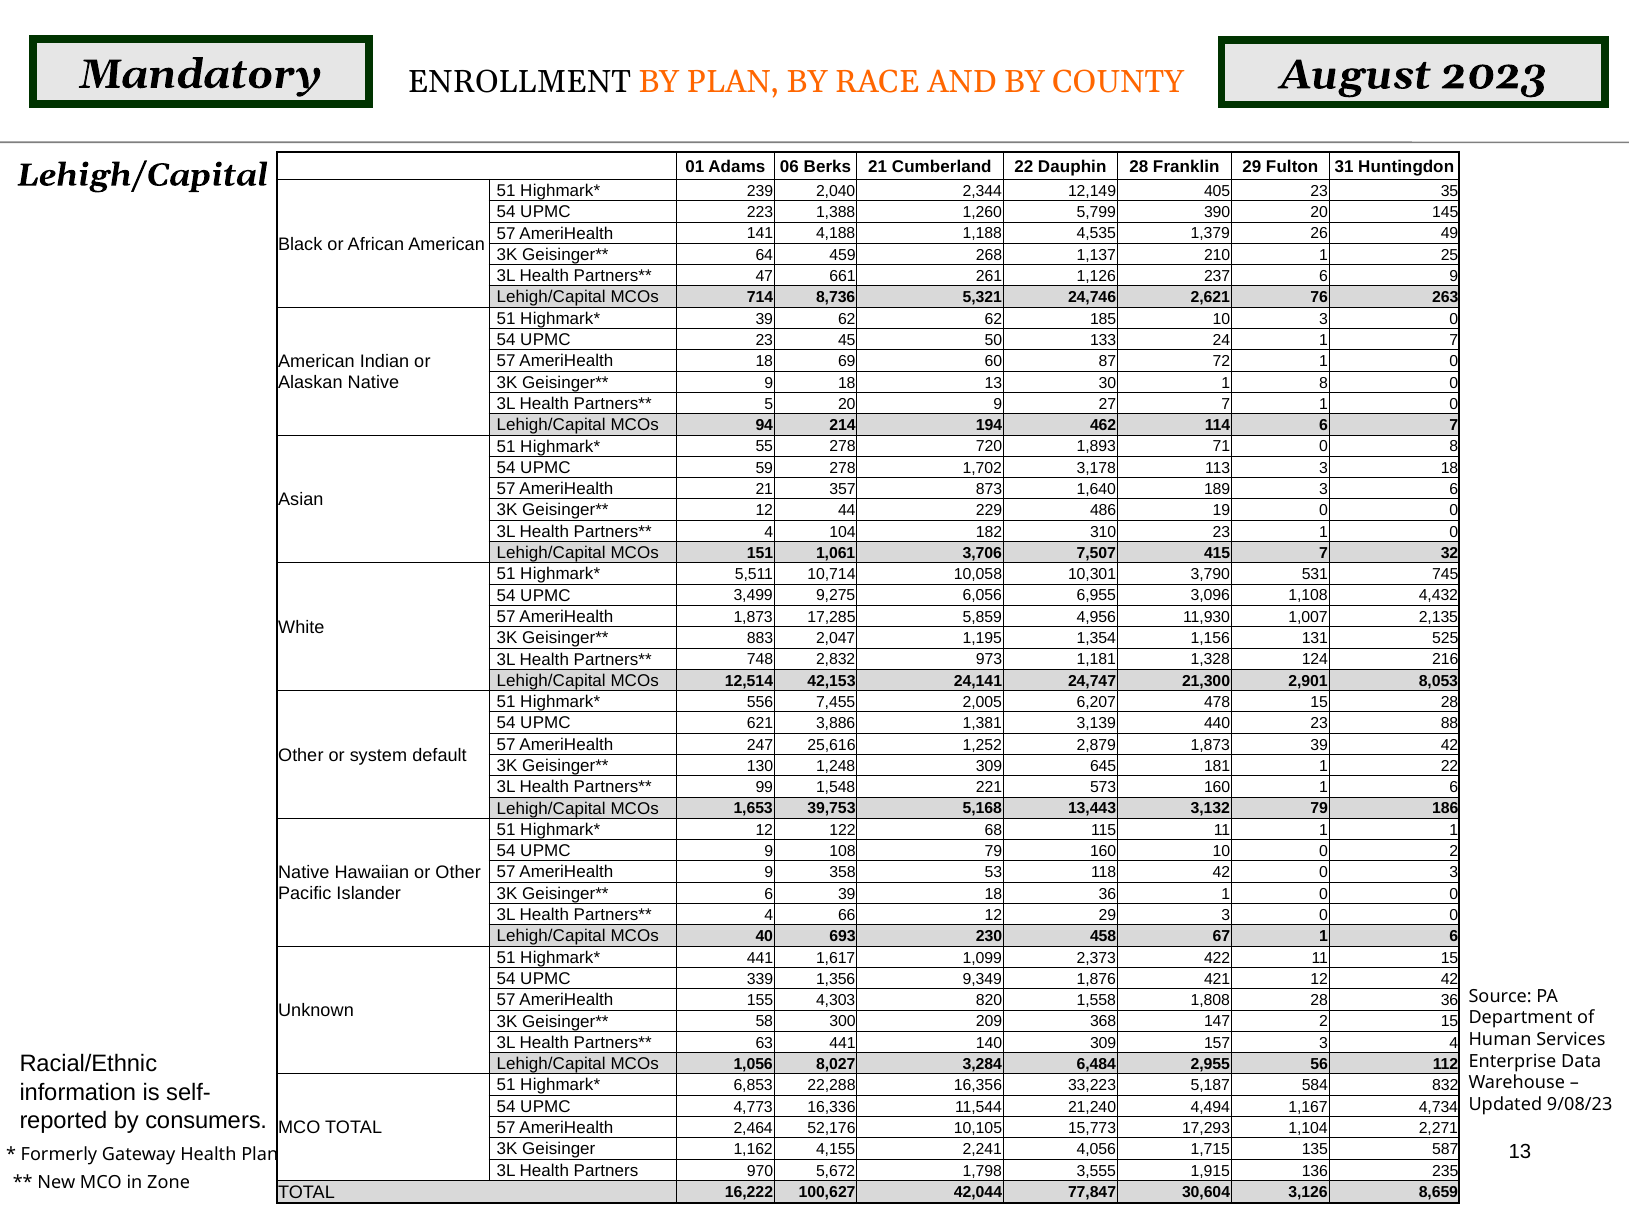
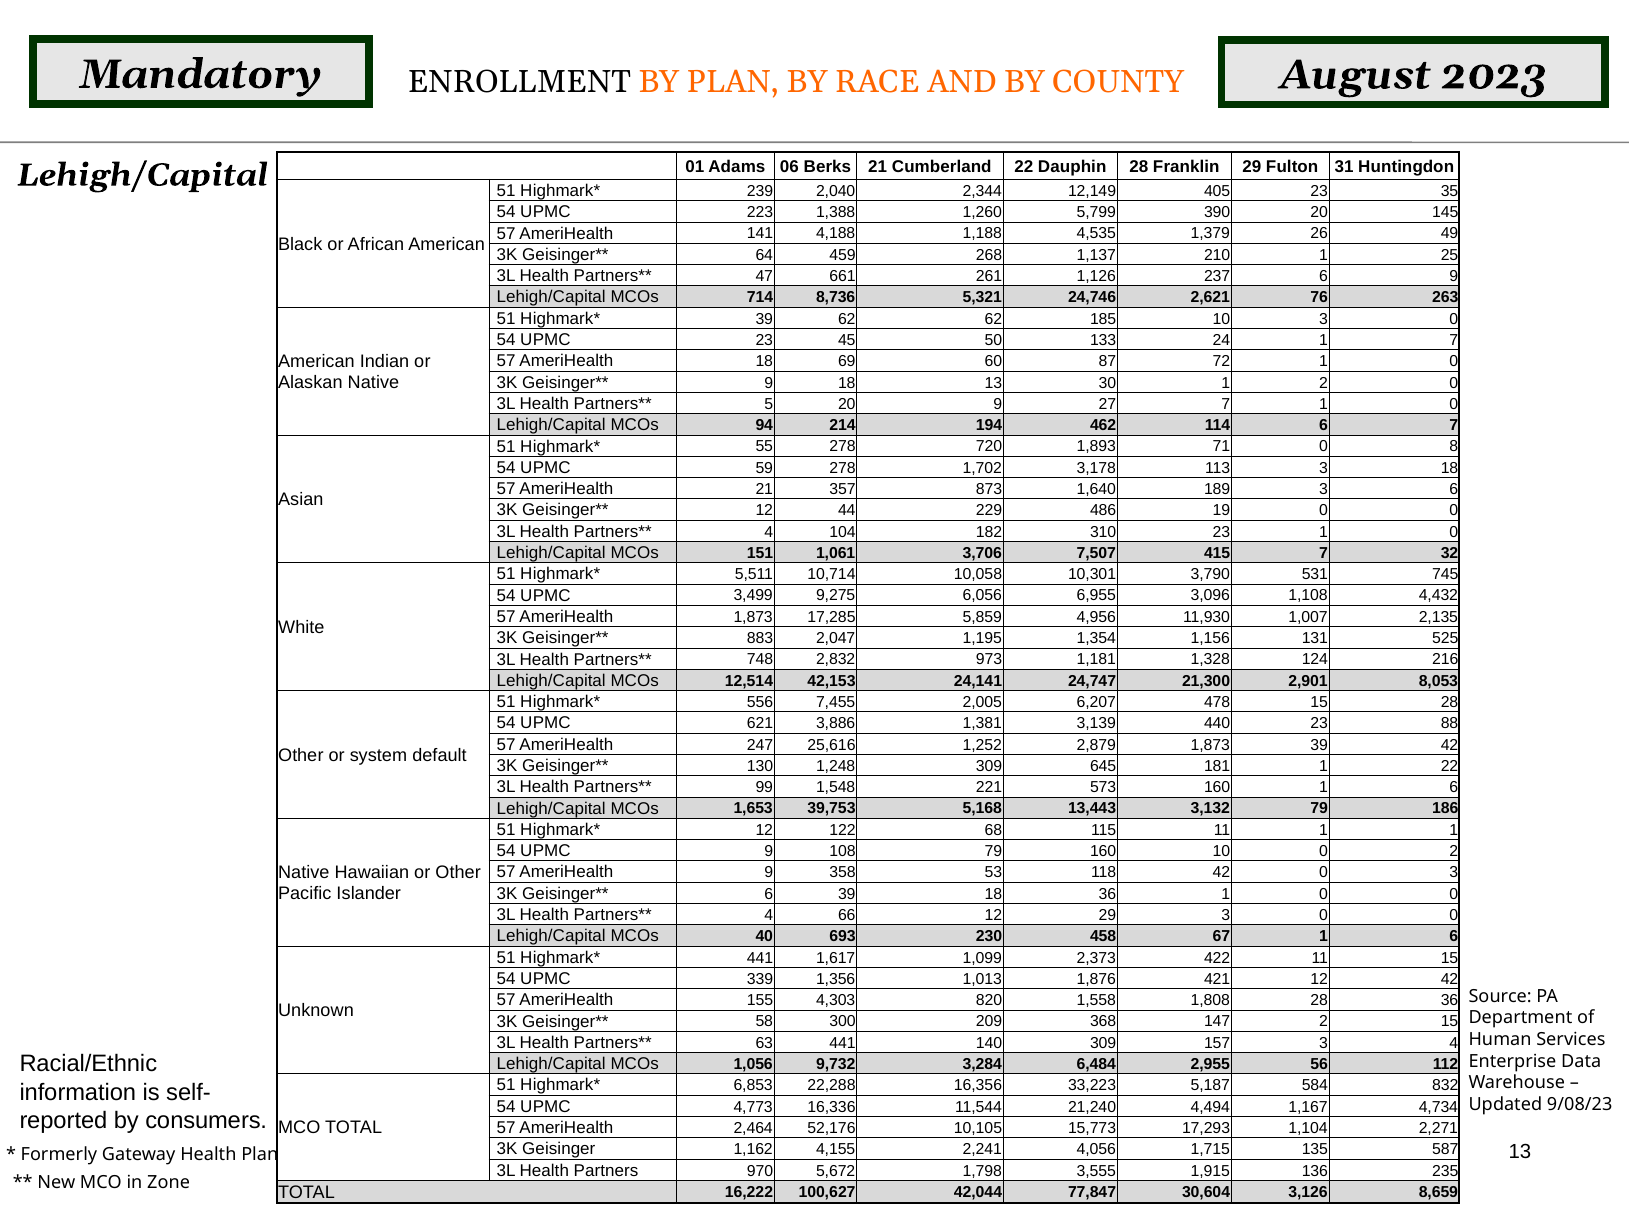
1 8: 8 -> 2 (1324, 383)
9,349: 9,349 -> 1,013 (982, 979)
8,027: 8,027 -> 9,732 (836, 1064)
